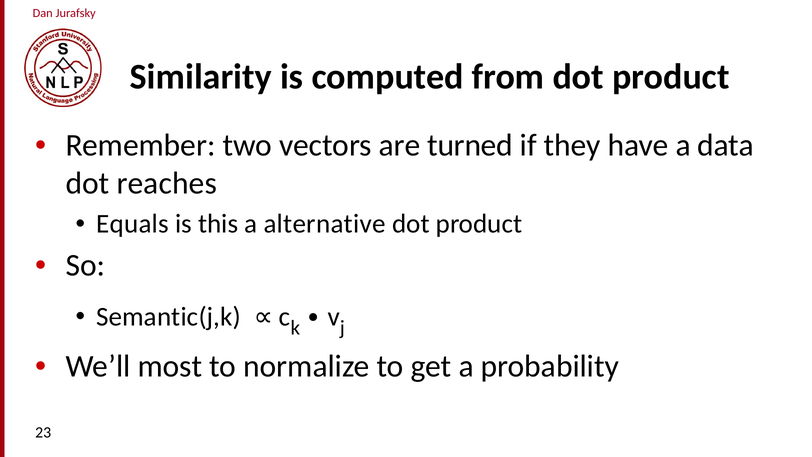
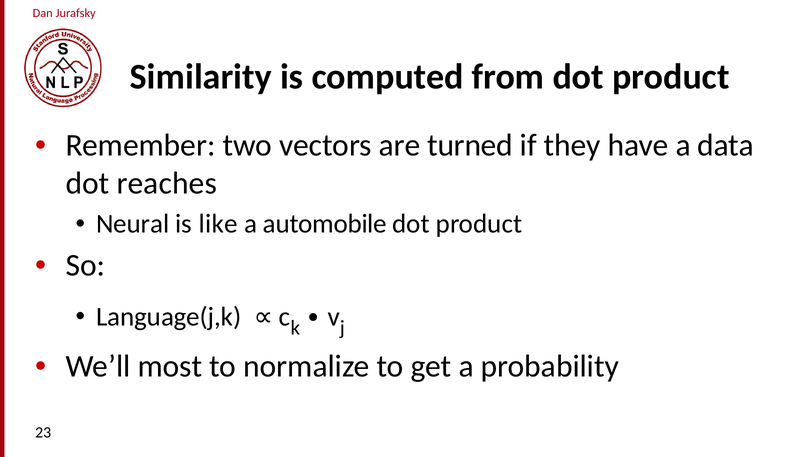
Equals: Equals -> Neural (133, 224)
this: this -> like (218, 224)
alternative: alternative -> automobile (325, 224)
Semantic(j,k: Semantic(j,k -> Language(j,k (169, 317)
